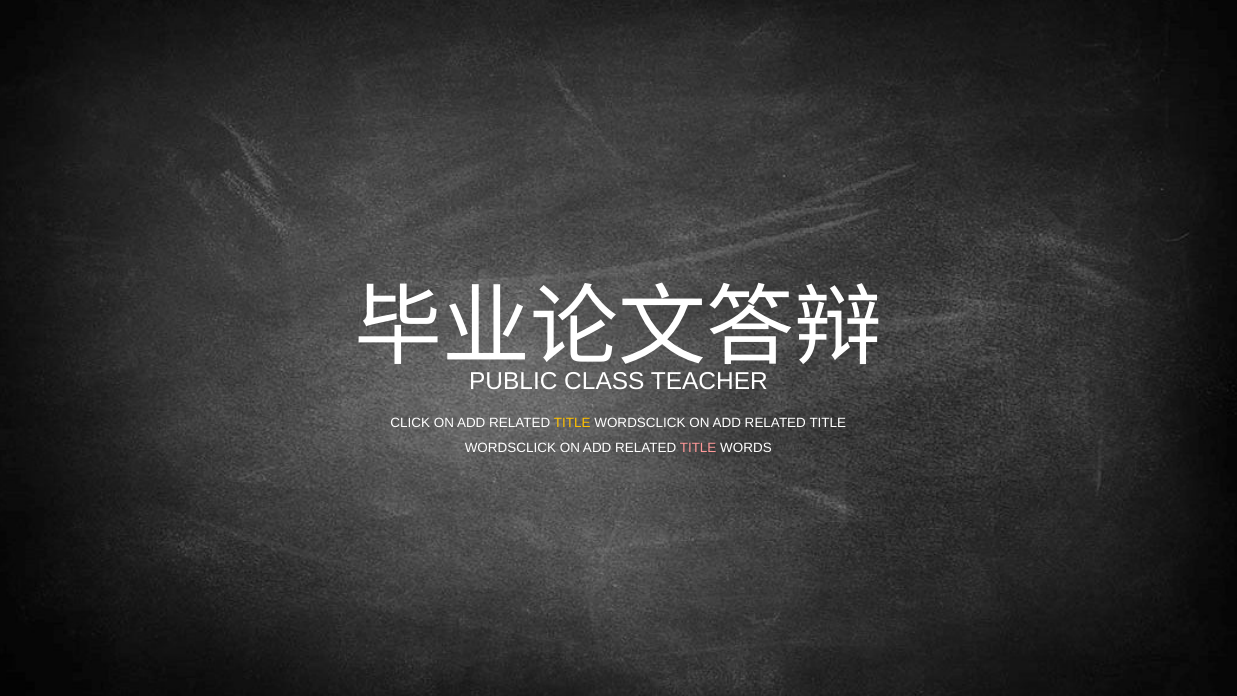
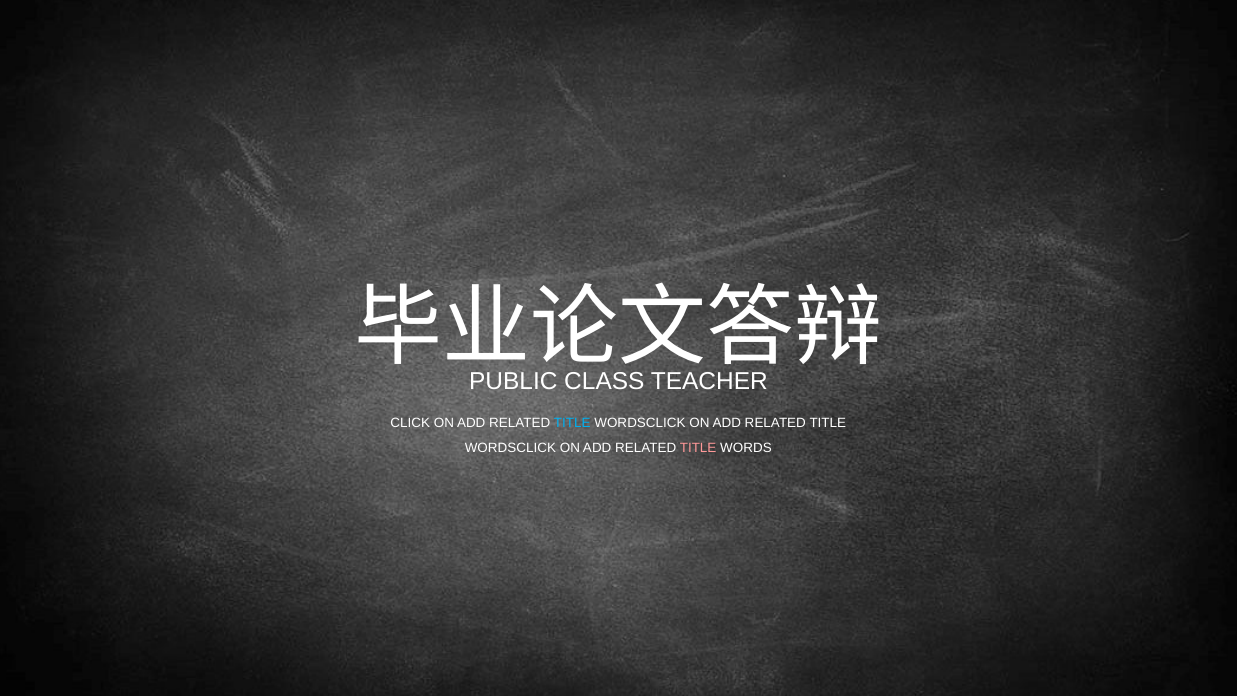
TITLE colour: yellow -> light blue (572, 423)
